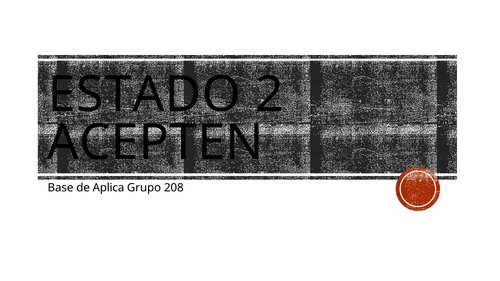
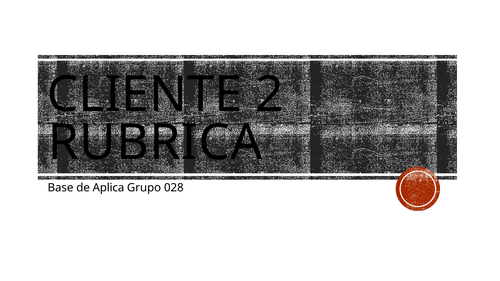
ESTADO: ESTADO -> CLIENTE (145, 95)
ACEPTEN: ACEPTEN -> RUBRICA (155, 143)
208: 208 -> 028 (174, 188)
